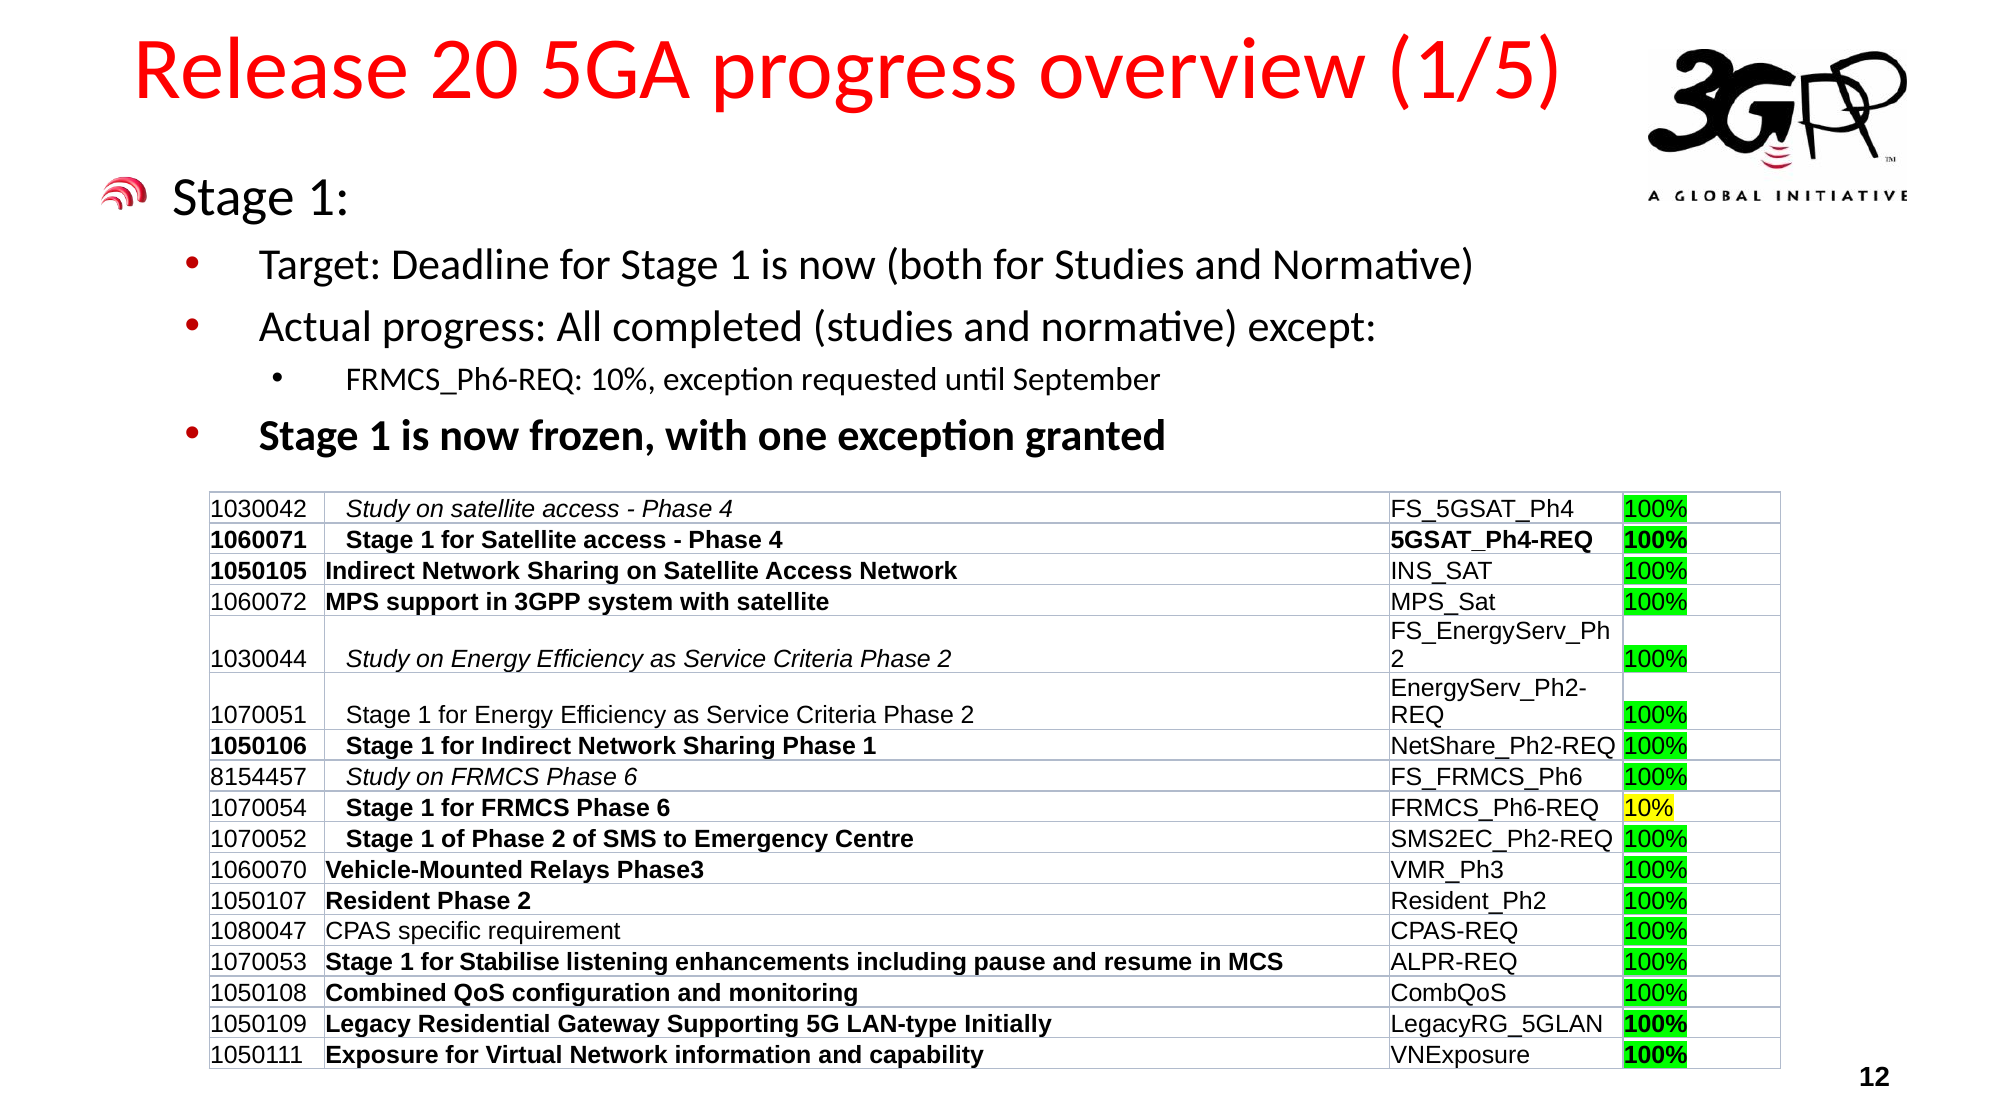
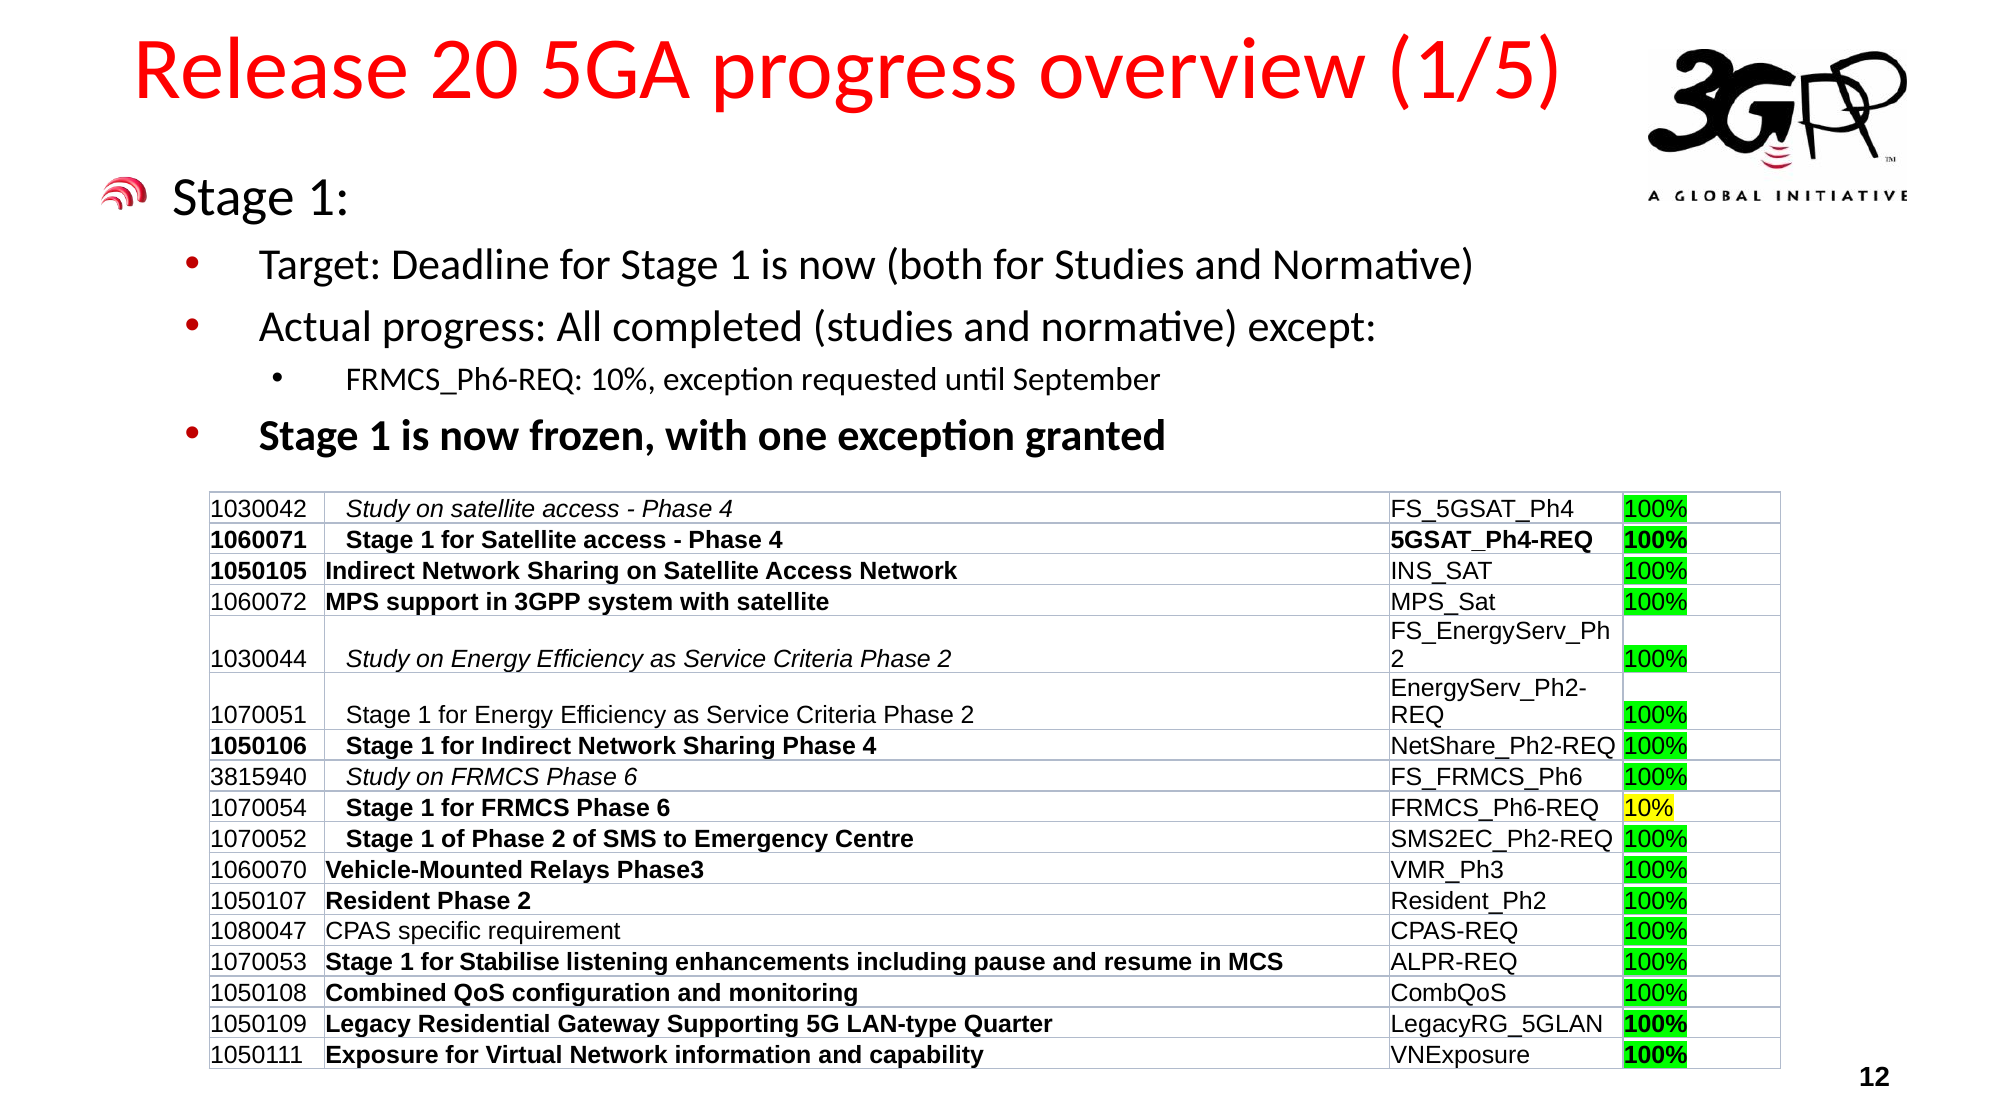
Sharing Phase 1: 1 -> 4 (870, 747)
8154457: 8154457 -> 3815940 (259, 778)
Initially: Initially -> Quarter (1008, 1025)
